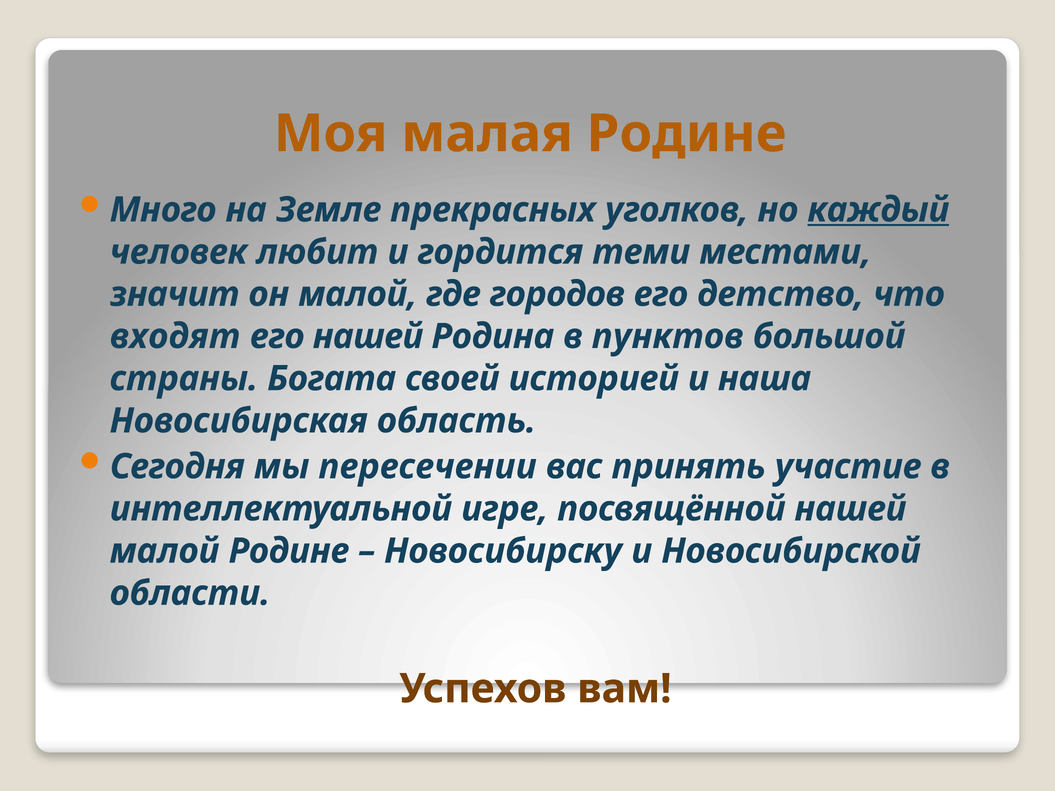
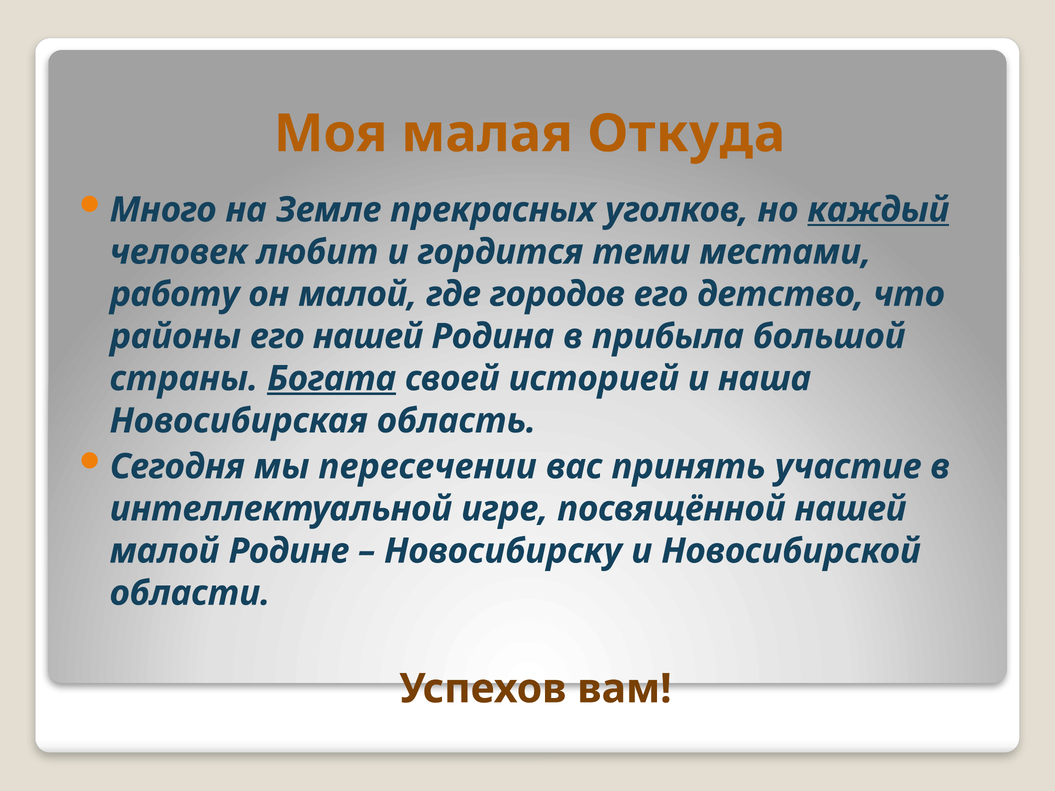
малая Родине: Родине -> Откуда (686, 134)
значит: значит -> работу (175, 294)
входят: входят -> районы (175, 337)
пунктов: пунктов -> прибыла (668, 337)
Богата underline: none -> present (332, 379)
